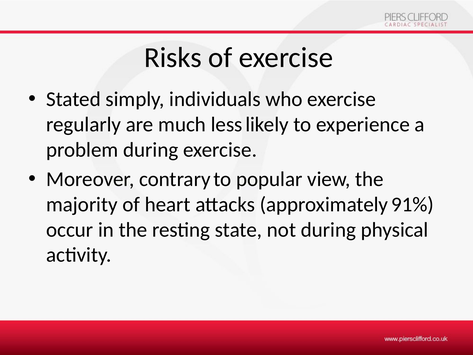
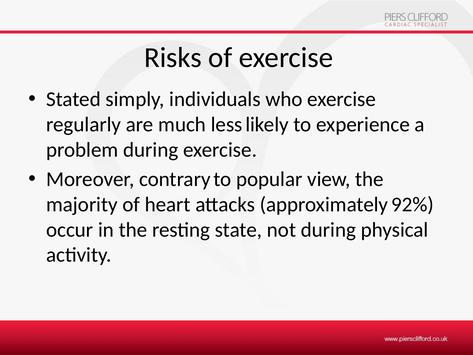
91%: 91% -> 92% (413, 204)
